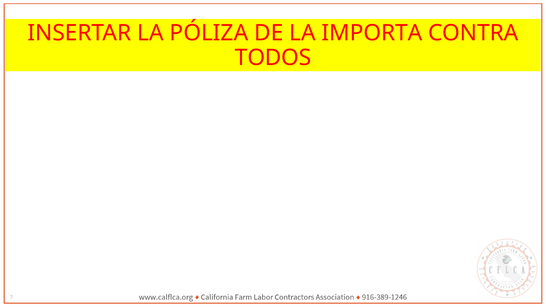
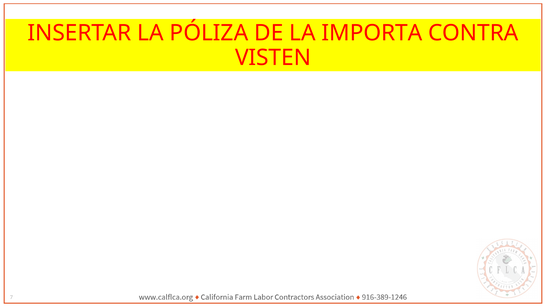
TODOS: TODOS -> VISTEN (273, 58)
